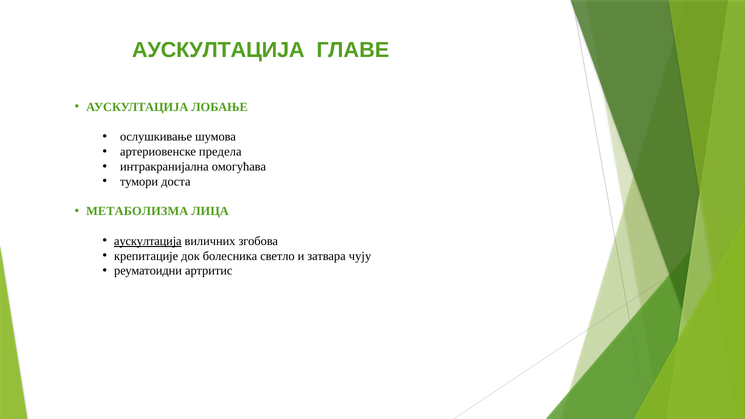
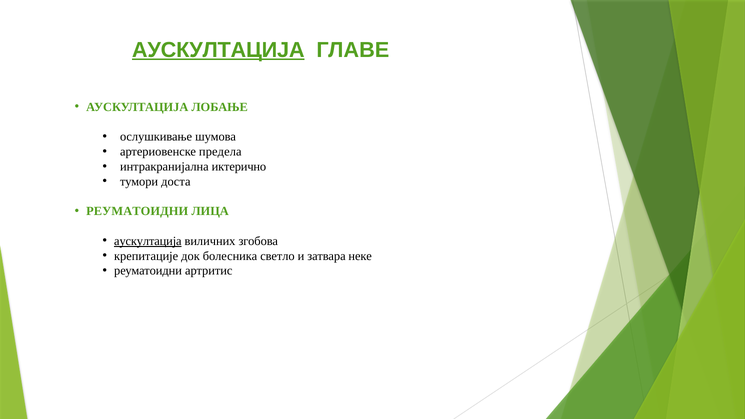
АУСКУЛТАЦИЈА underline: none -> present (218, 50)
омогућава: омогућава -> иктерично (239, 167)
МЕТАБОЛИЗМА: МЕТАБОЛИЗМА -> РЕУМАТОИДНИ (137, 211)
чују: чују -> неке (360, 256)
